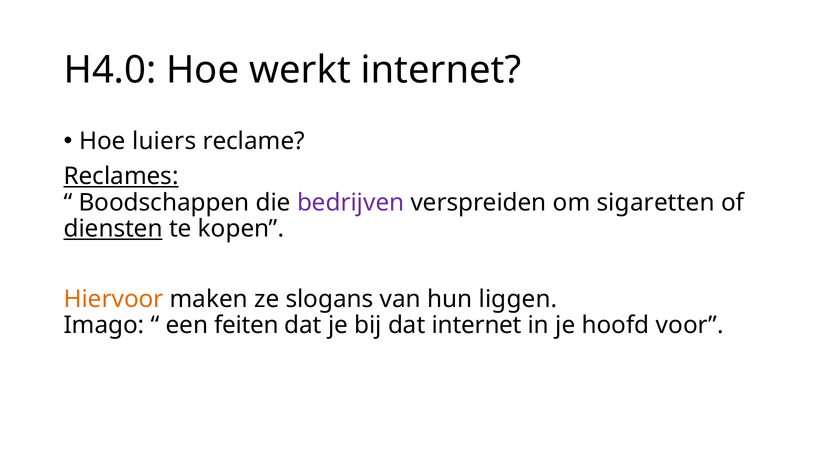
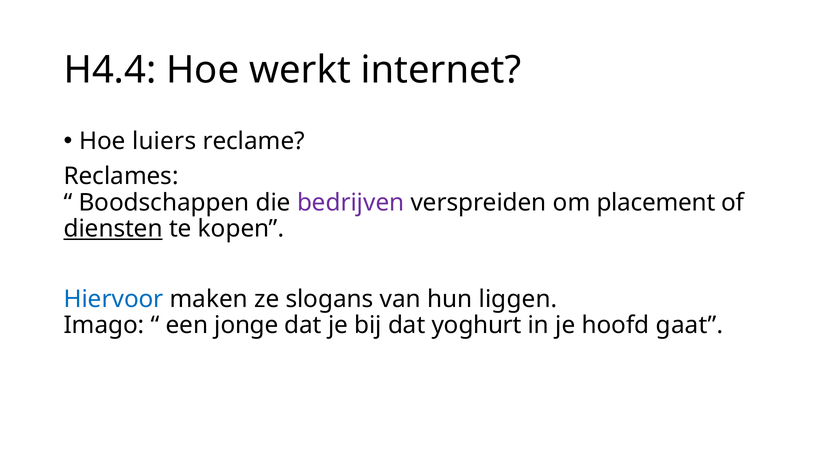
H4.0: H4.0 -> H4.4 (110, 70)
Reclames underline: present -> none (121, 176)
sigaretten: sigaretten -> placement (656, 202)
Hiervoor colour: orange -> blue (114, 299)
feiten: feiten -> jonge (246, 325)
dat internet: internet -> yoghurt (477, 325)
voor: voor -> gaat (690, 325)
